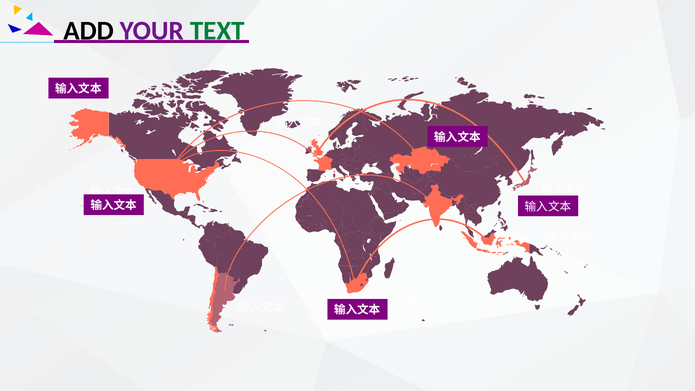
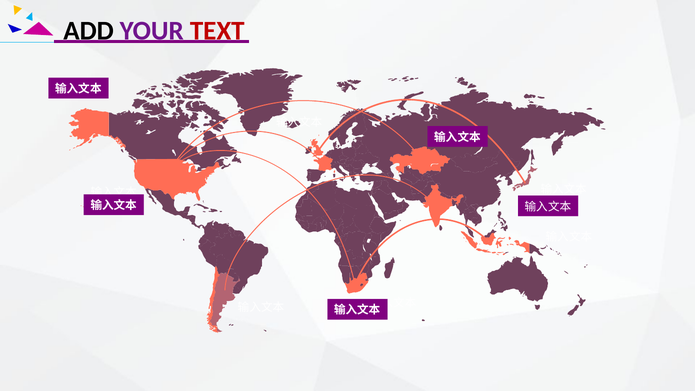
TEXT colour: green -> red (217, 31)
